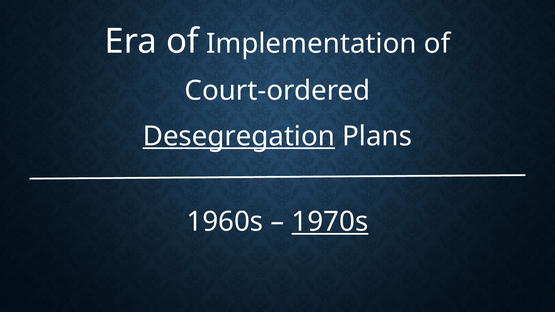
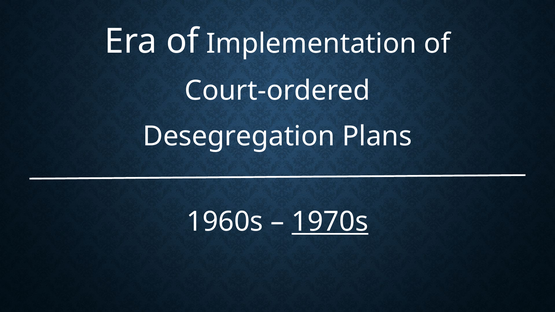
Desegregation underline: present -> none (239, 136)
